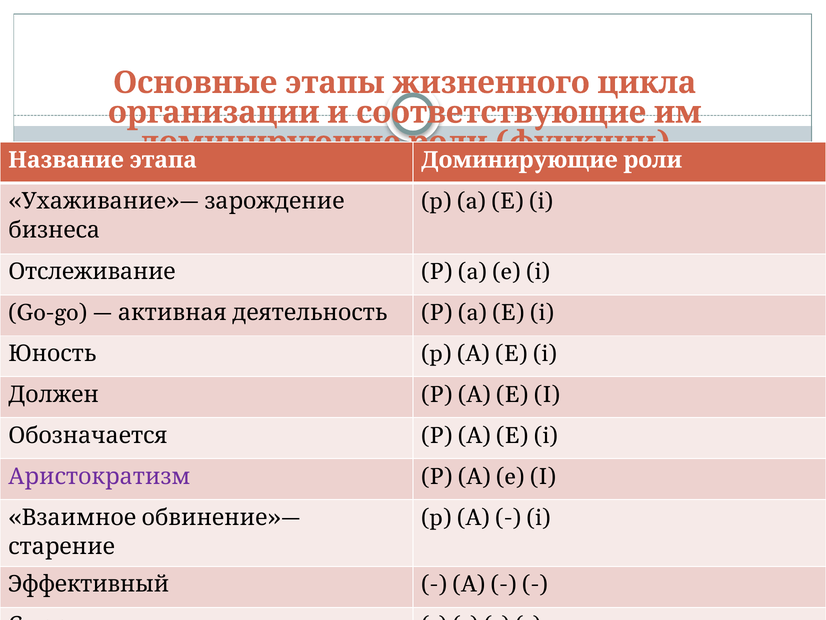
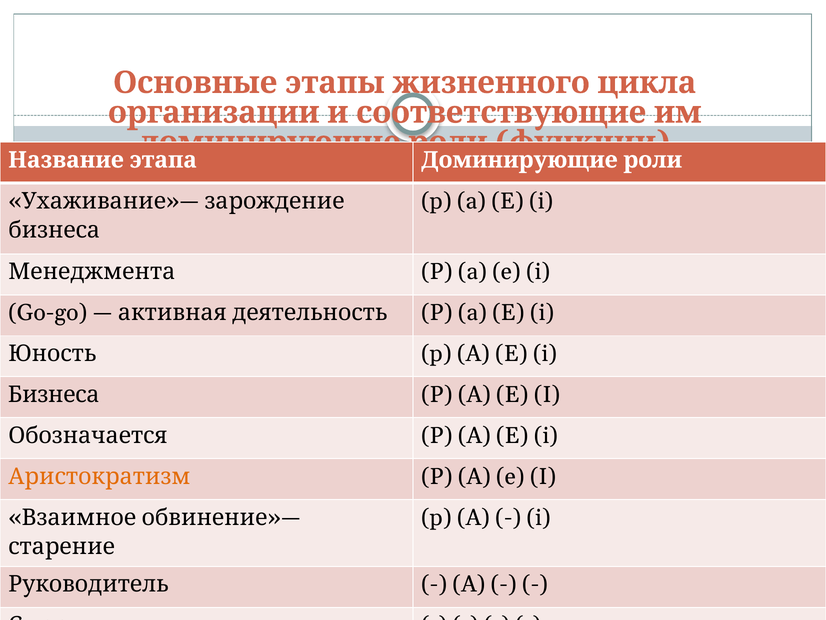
Отслеживание: Отслеживание -> Менеджмента (92, 271)
Должен: Должен -> Бизнеса (54, 394)
Аристократизм colour: purple -> orange (99, 476)
Эффективный: Эффективный -> Руководитель (88, 584)
